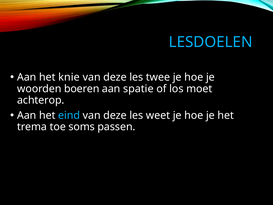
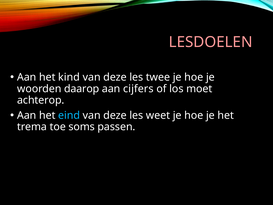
LESDOELEN colour: light blue -> pink (211, 42)
knie: knie -> kind (69, 77)
boeren: boeren -> daarop (82, 89)
spatie: spatie -> cijfers (138, 89)
